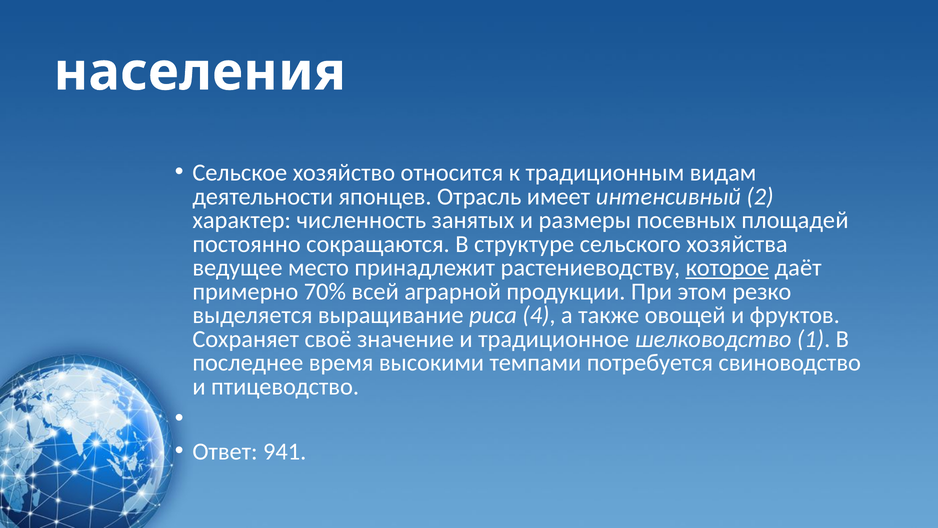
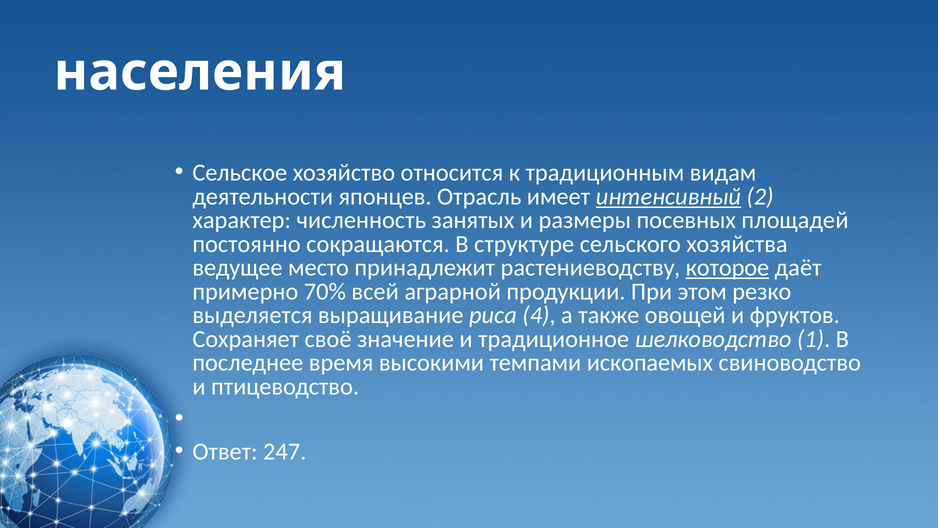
интенсивный underline: none -> present (668, 196)
потребуется: потребуется -> ископаемых (650, 363)
941: 941 -> 247 (285, 451)
